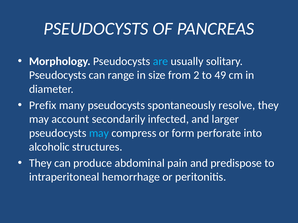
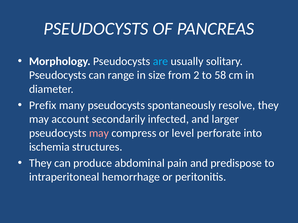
49: 49 -> 58 (220, 75)
may colour: light blue -> pink (99, 133)
form: form -> level (183, 133)
alcoholic: alcoholic -> ischemia (49, 147)
